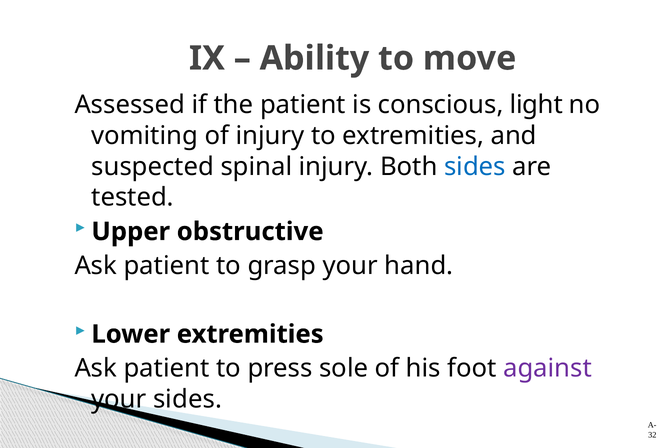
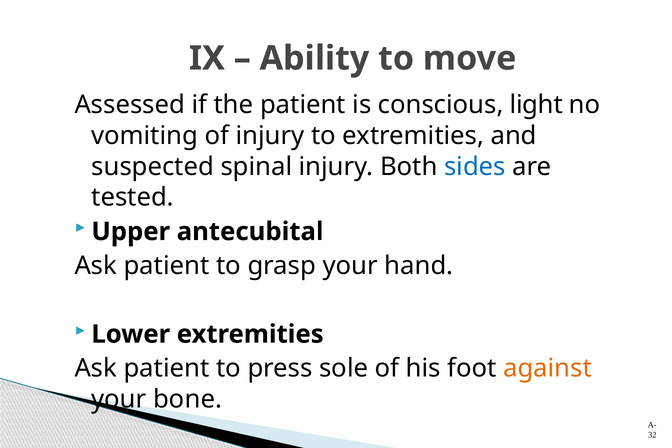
obstructive: obstructive -> antecubital (250, 232)
against colour: purple -> orange (548, 368)
your sides: sides -> bone (188, 399)
